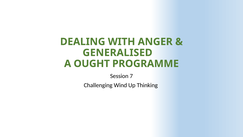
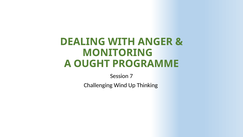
GENERALISED: GENERALISED -> MONITORING (118, 53)
